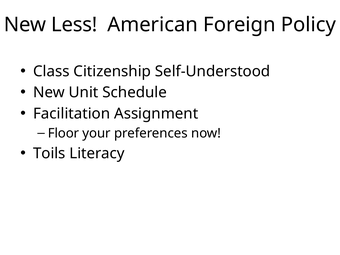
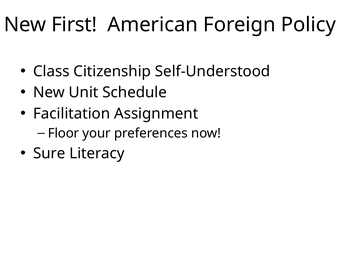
Less: Less -> First (74, 25)
Toils: Toils -> Sure (49, 153)
